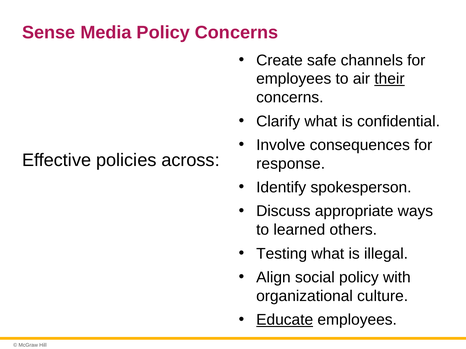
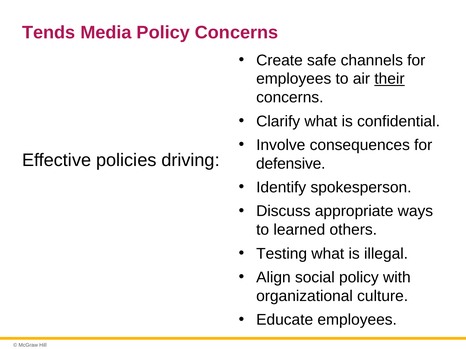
Sense: Sense -> Tends (49, 33)
across: across -> driving (191, 160)
response: response -> defensive (291, 164)
Educate underline: present -> none (285, 320)
